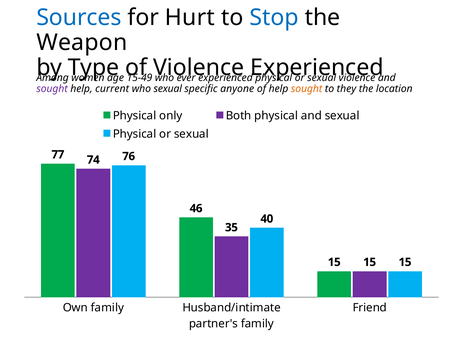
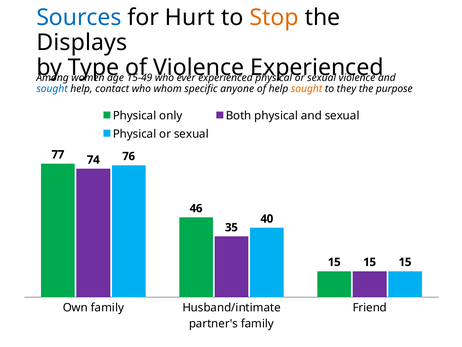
Stop colour: blue -> orange (274, 18)
Weapon: Weapon -> Displays (82, 43)
sought colour: purple -> blue (52, 89)
current: current -> contact (112, 89)
who sexual: sexual -> whom (168, 89)
location: location -> purpose (394, 89)
